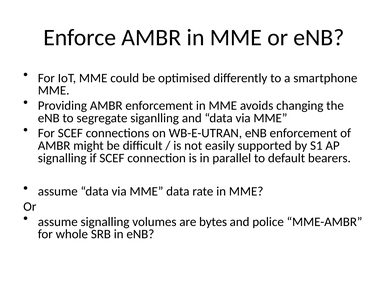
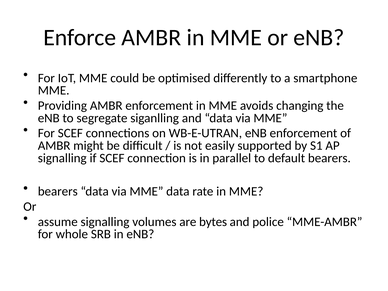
assume: assume -> bearers (58, 191)
